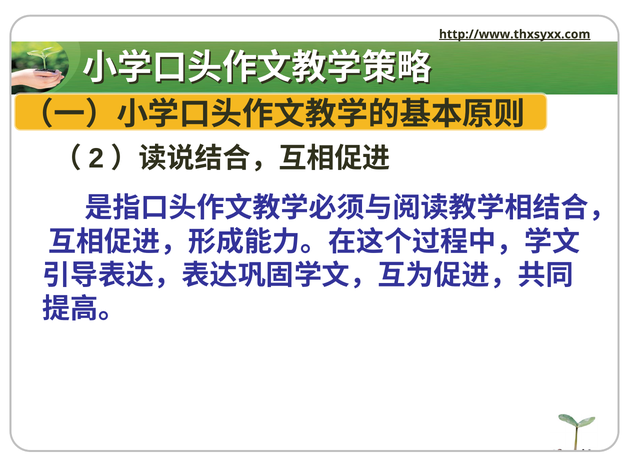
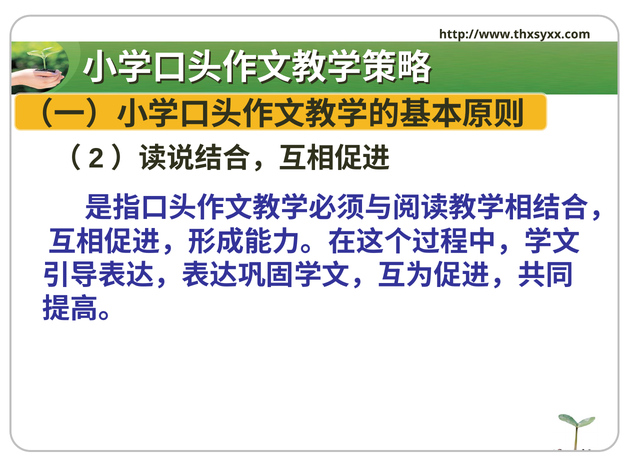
http://www.thxsyxx.com underline: present -> none (515, 34)
